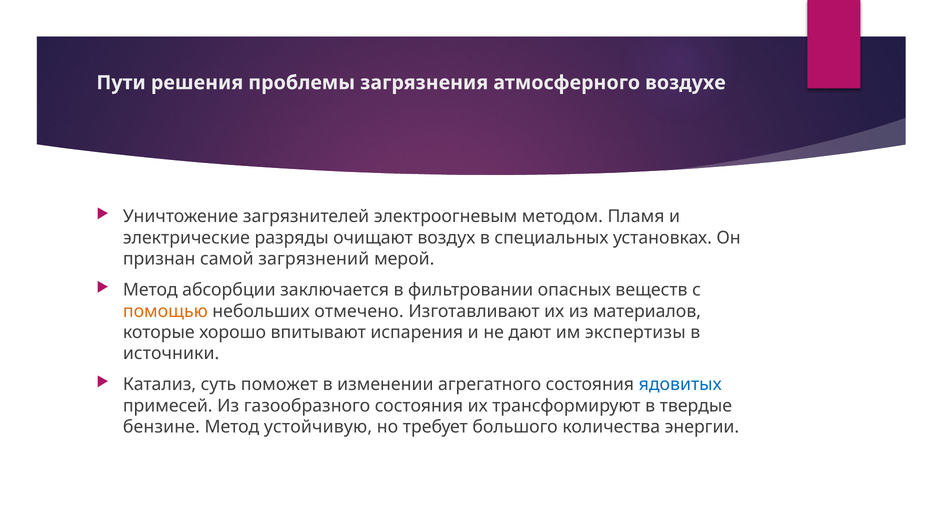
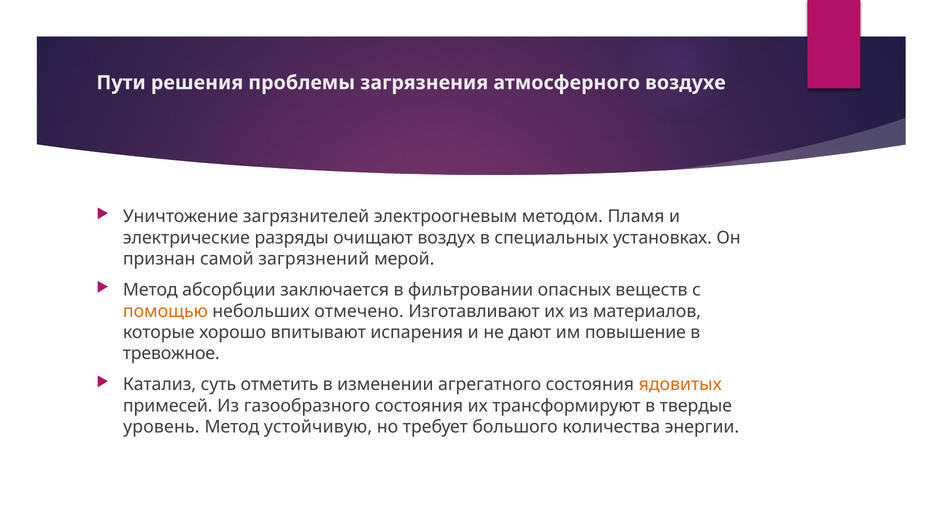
экспертизы: экспертизы -> повышение (635, 333)
источники: источники -> тревожное (171, 354)
поможет: поможет -> отметить (280, 385)
ядовитых colour: blue -> orange (680, 385)
бензине: бензине -> уровень (161, 427)
